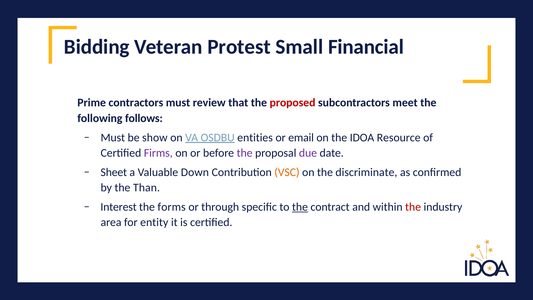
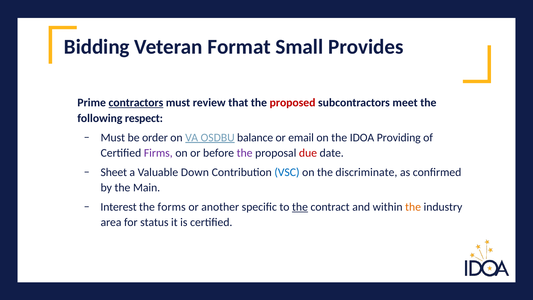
Protest: Protest -> Format (239, 47)
Financial: Financial -> Provides (366, 47)
contractors underline: none -> present (136, 103)
follows: follows -> respect (144, 118)
show: show -> order (155, 137)
entities: entities -> balance (255, 137)
Resource: Resource -> Providing (399, 137)
due colour: purple -> red (308, 153)
VSC colour: orange -> blue (287, 172)
Than: Than -> Main (147, 188)
through: through -> another (220, 207)
the colour: red -> orange (413, 207)
entity: entity -> status (154, 222)
